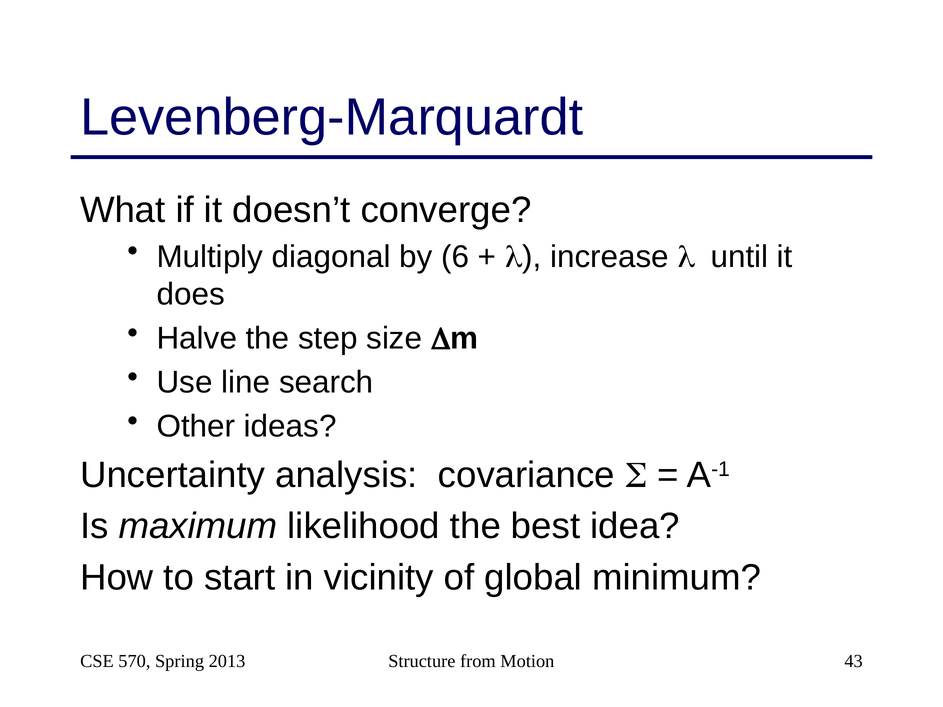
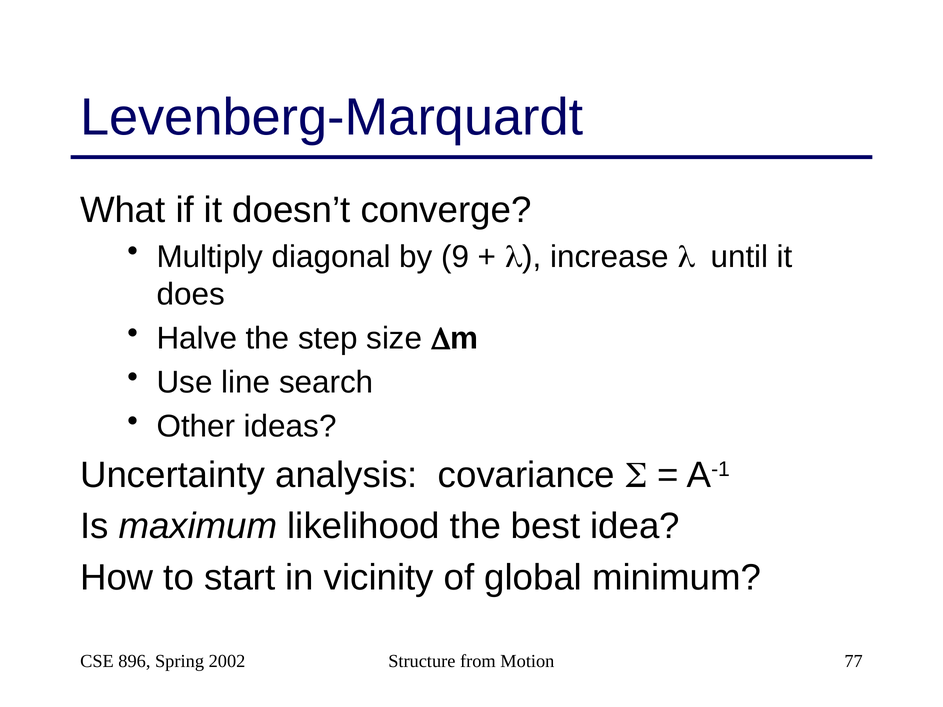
6: 6 -> 9 (455, 257)
570: 570 -> 896 (134, 661)
2013: 2013 -> 2002 (227, 661)
43: 43 -> 77 (854, 661)
